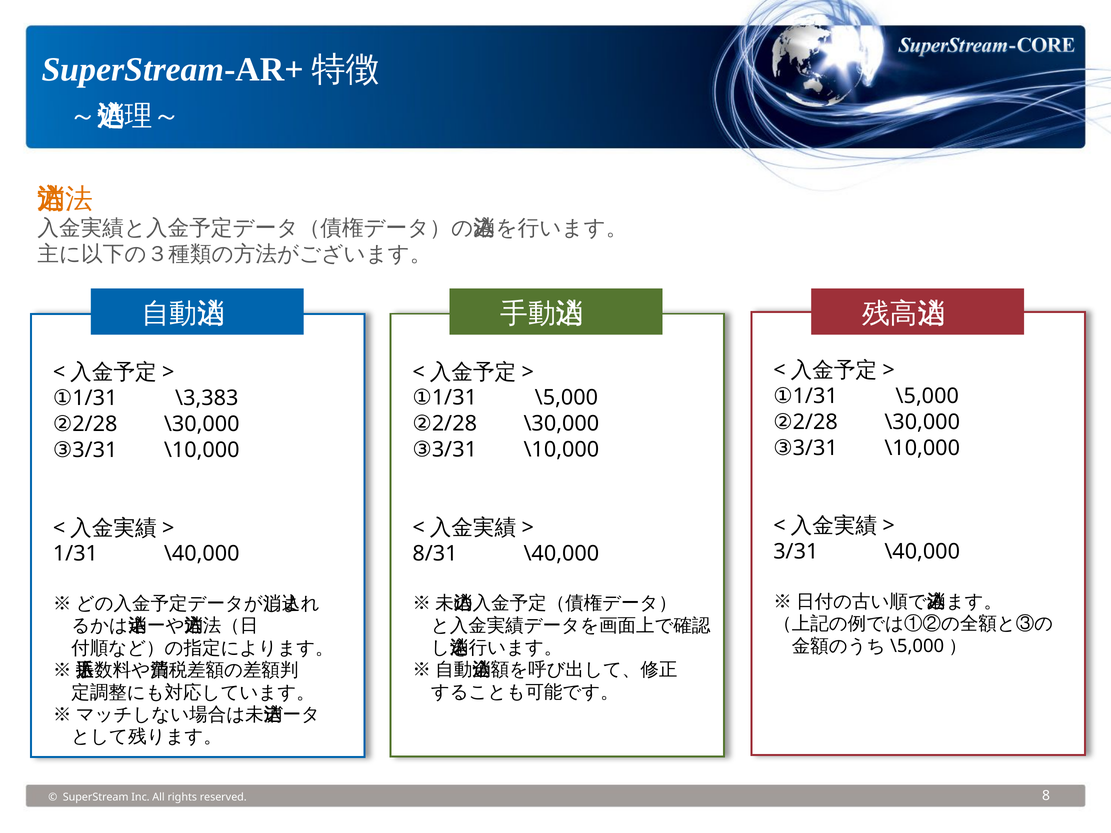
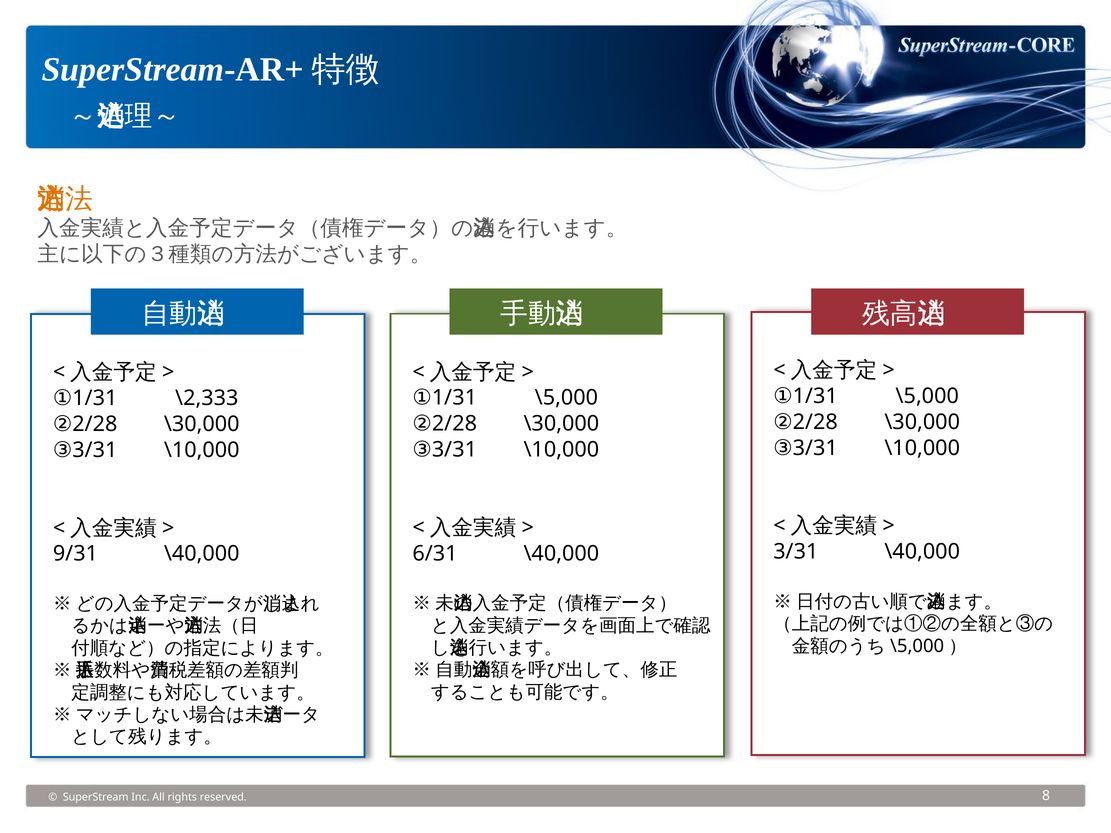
\3,383: \3,383 -> \2,333 (207, 398)
8/31: 8/31 -> 6/31 (435, 554)
1/31: 1/31 -> 9/31 (75, 554)
